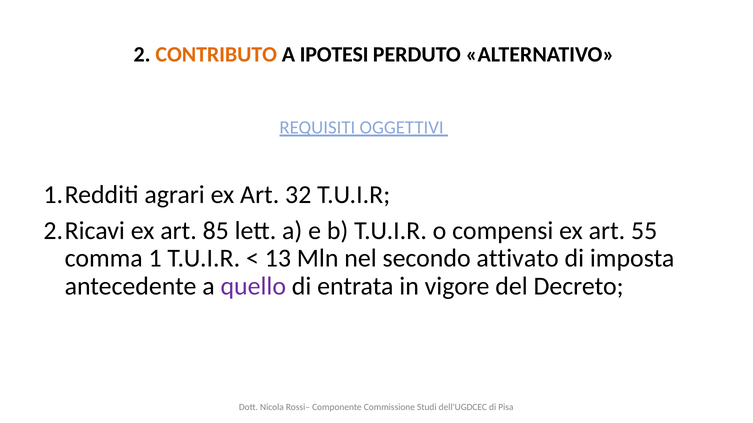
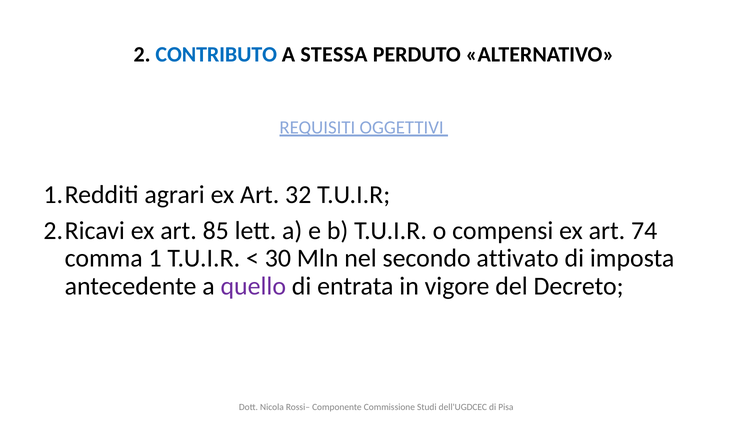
CONTRIBUTO colour: orange -> blue (216, 55)
IPOTESI: IPOTESI -> STESSA (334, 55)
55: 55 -> 74 (644, 231)
13: 13 -> 30 (278, 259)
